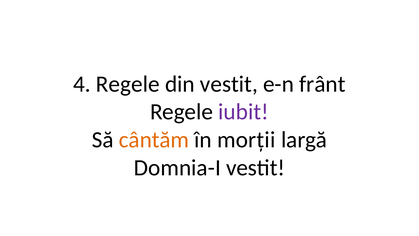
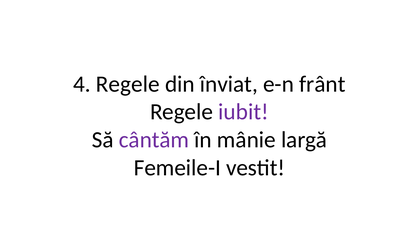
din vestit: vestit -> înviat (229, 84)
cântăm colour: orange -> purple (154, 140)
morții: morții -> mânie (246, 140)
Domnia-I: Domnia-I -> Femeile-I (177, 168)
